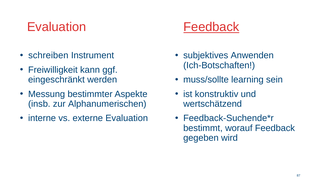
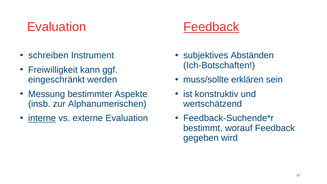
Anwenden: Anwenden -> Abständen (252, 55)
learning: learning -> erklären (247, 80)
interne underline: none -> present (42, 118)
